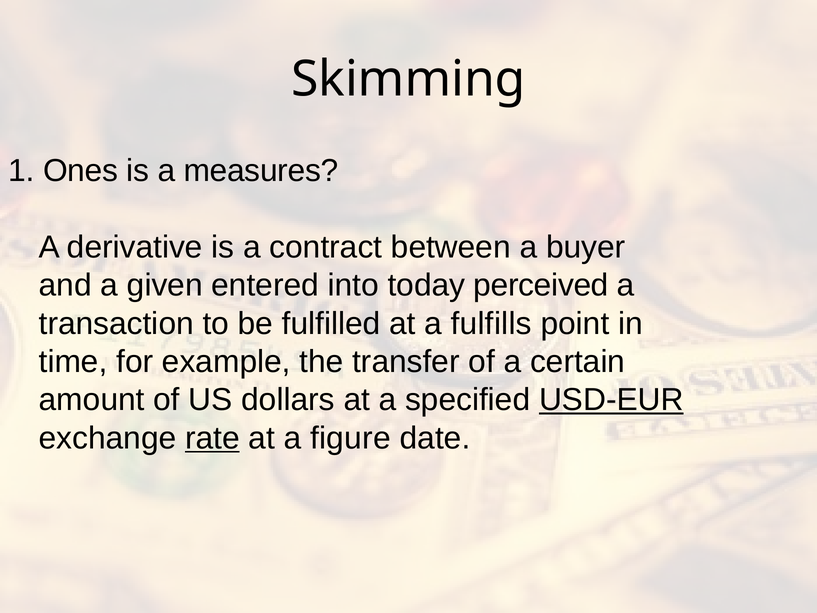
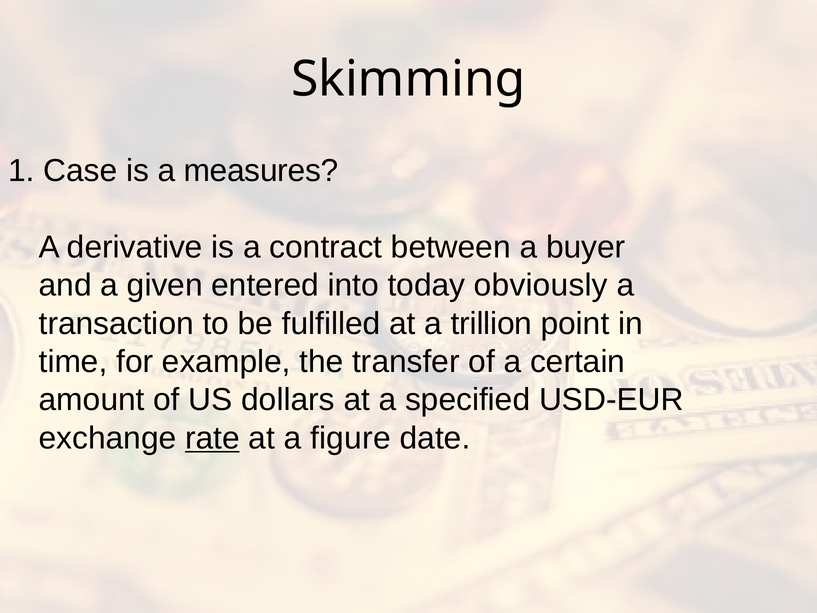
Ones: Ones -> Case (80, 171)
perceived: perceived -> obviously (541, 285)
fulfills: fulfills -> trillion (491, 323)
USD-EUR underline: present -> none (611, 400)
